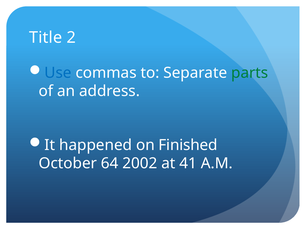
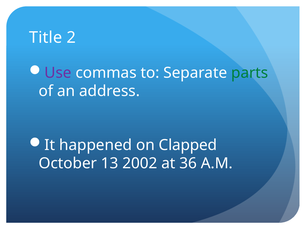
Use colour: blue -> purple (58, 73)
Finished: Finished -> Clapped (188, 145)
64: 64 -> 13 (110, 164)
41: 41 -> 36 (188, 164)
